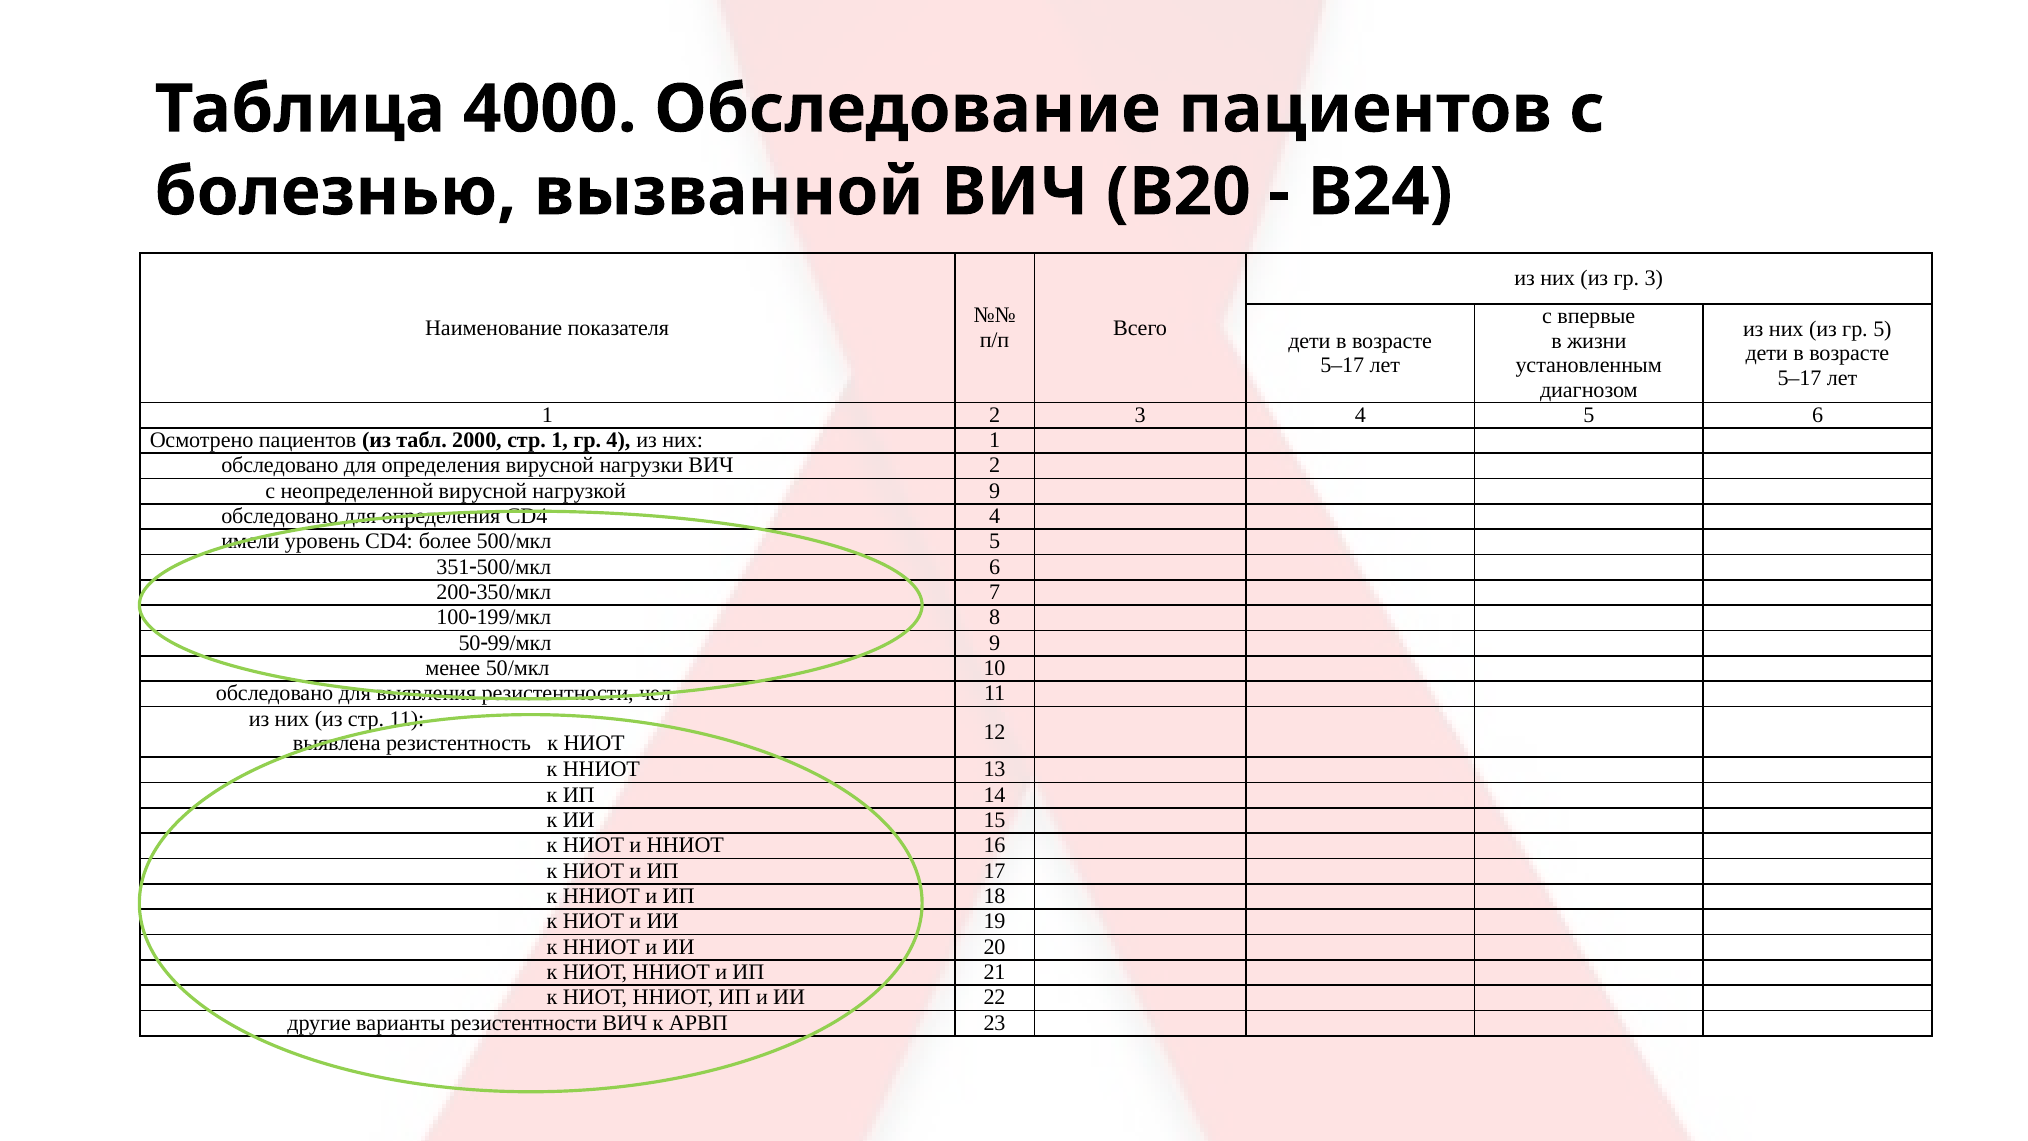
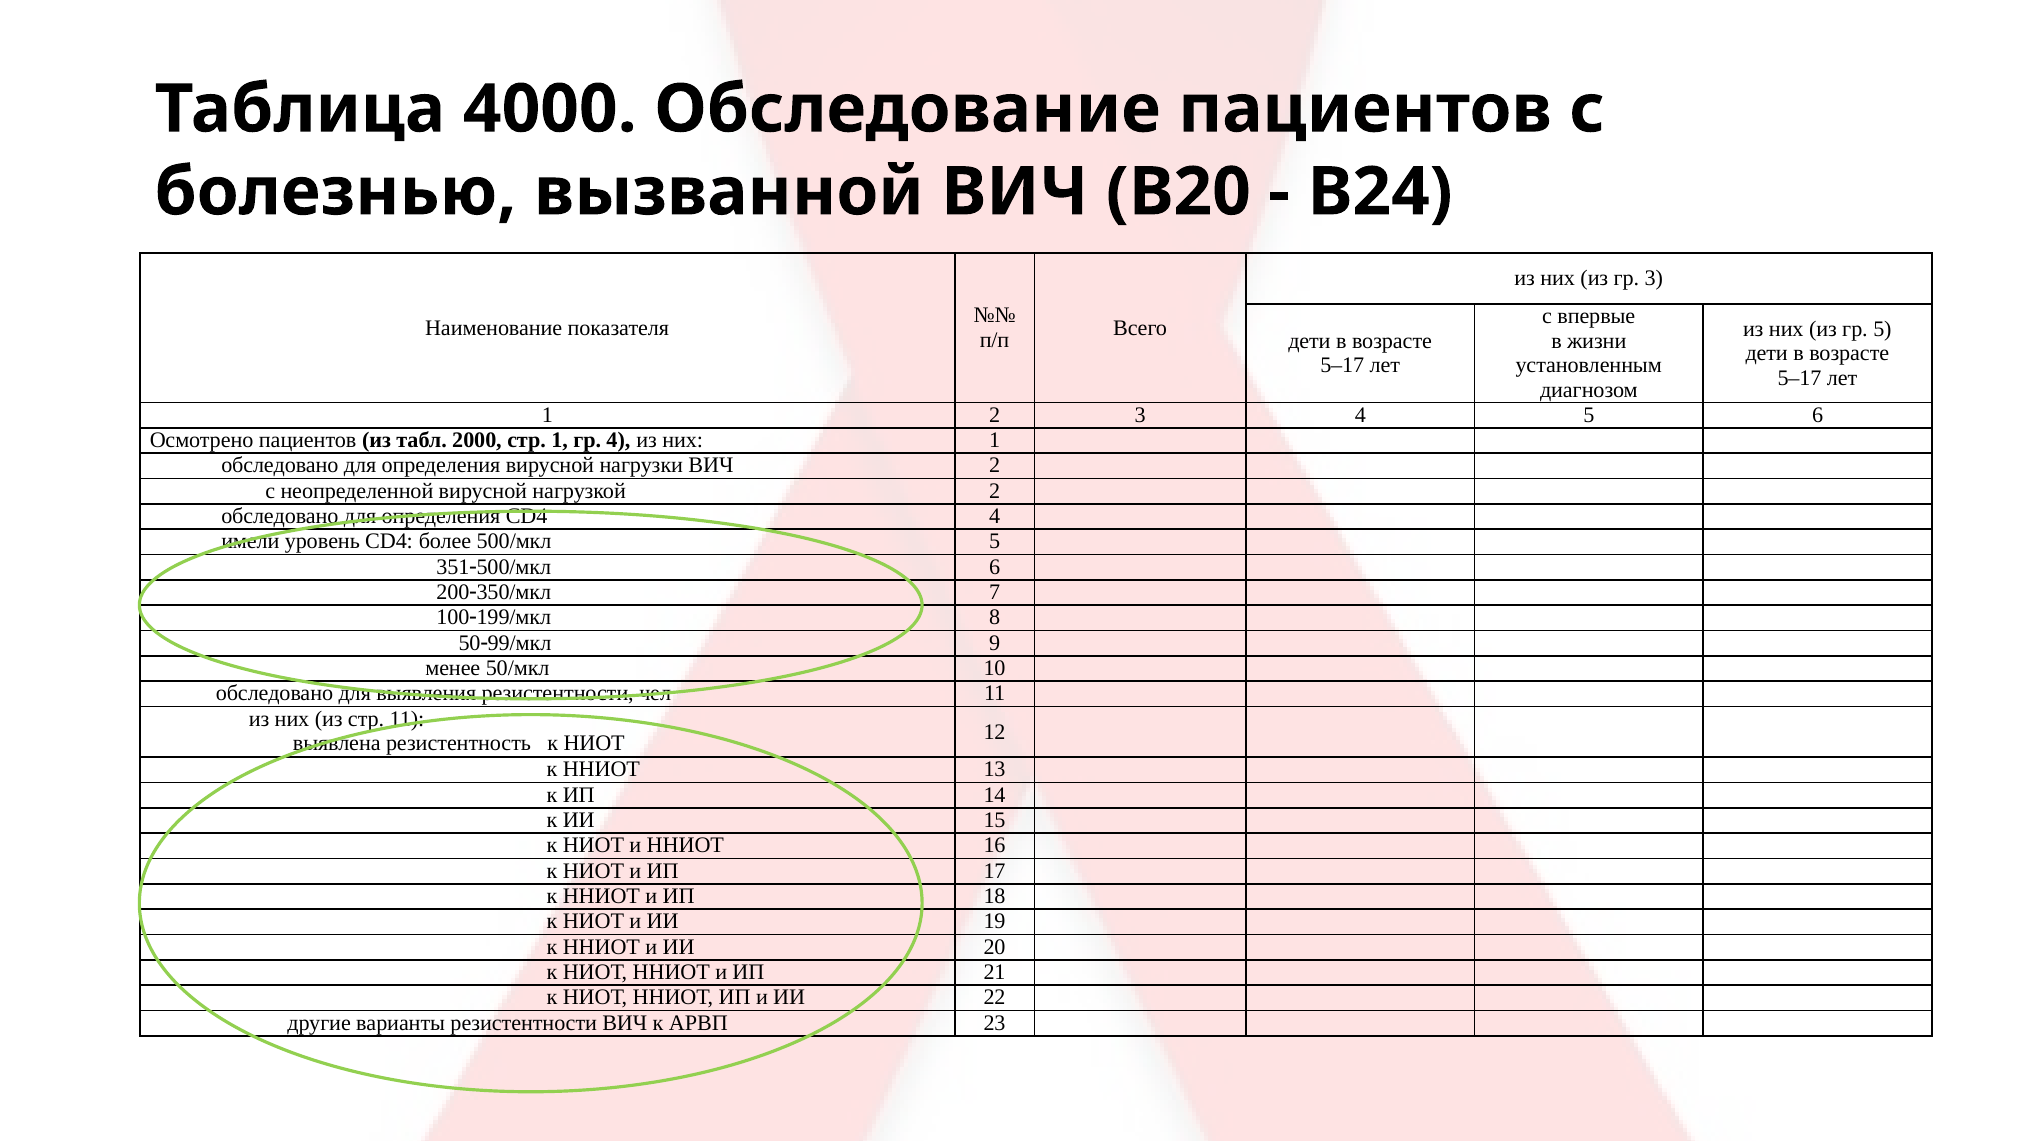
нагрузкой 9: 9 -> 2 (995, 491)
